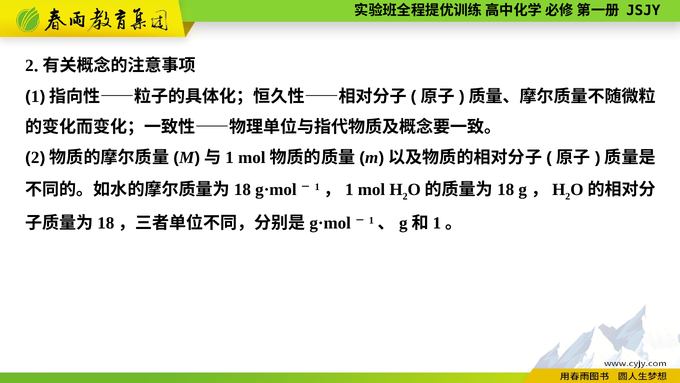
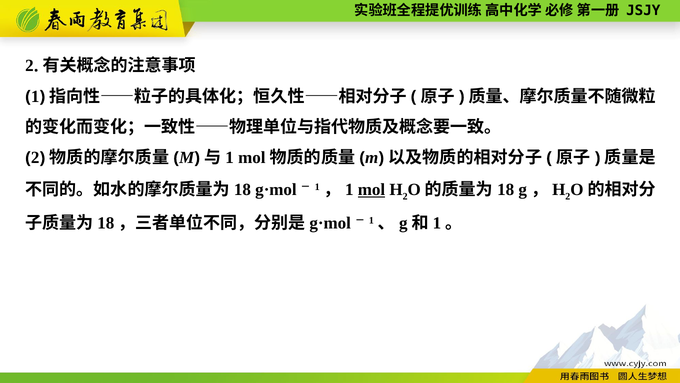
mol underline: none -> present (371, 190)
